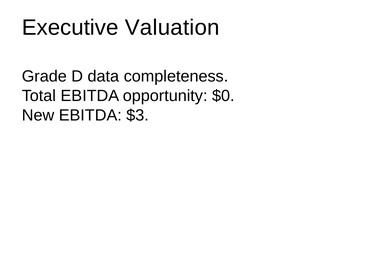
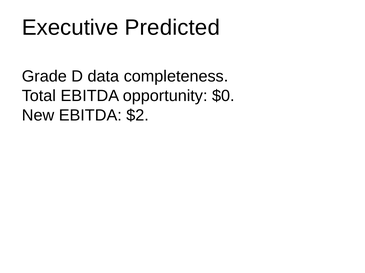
Valuation: Valuation -> Predicted (172, 28)
$3: $3 -> $2 (138, 115)
